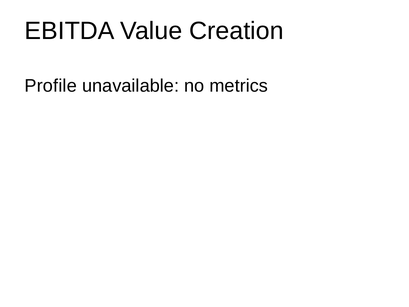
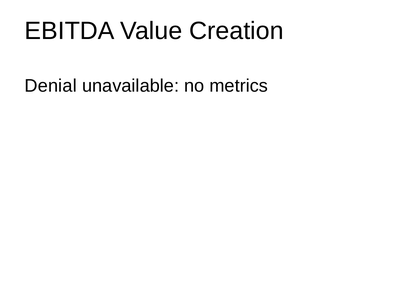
Profile: Profile -> Denial (51, 86)
